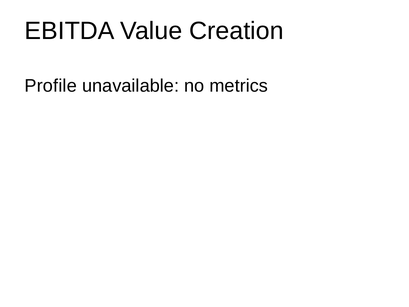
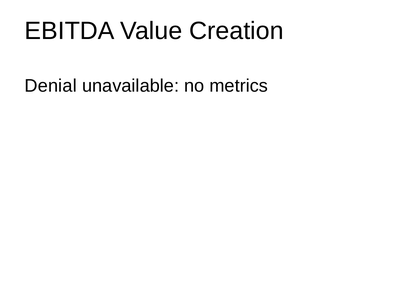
Profile: Profile -> Denial (51, 86)
